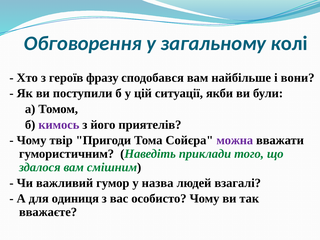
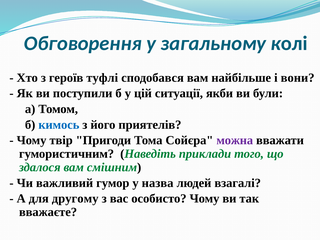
фразу: фразу -> туфлі (102, 78)
кимось colour: purple -> blue (59, 125)
одиниця: одиниця -> другому (75, 199)
